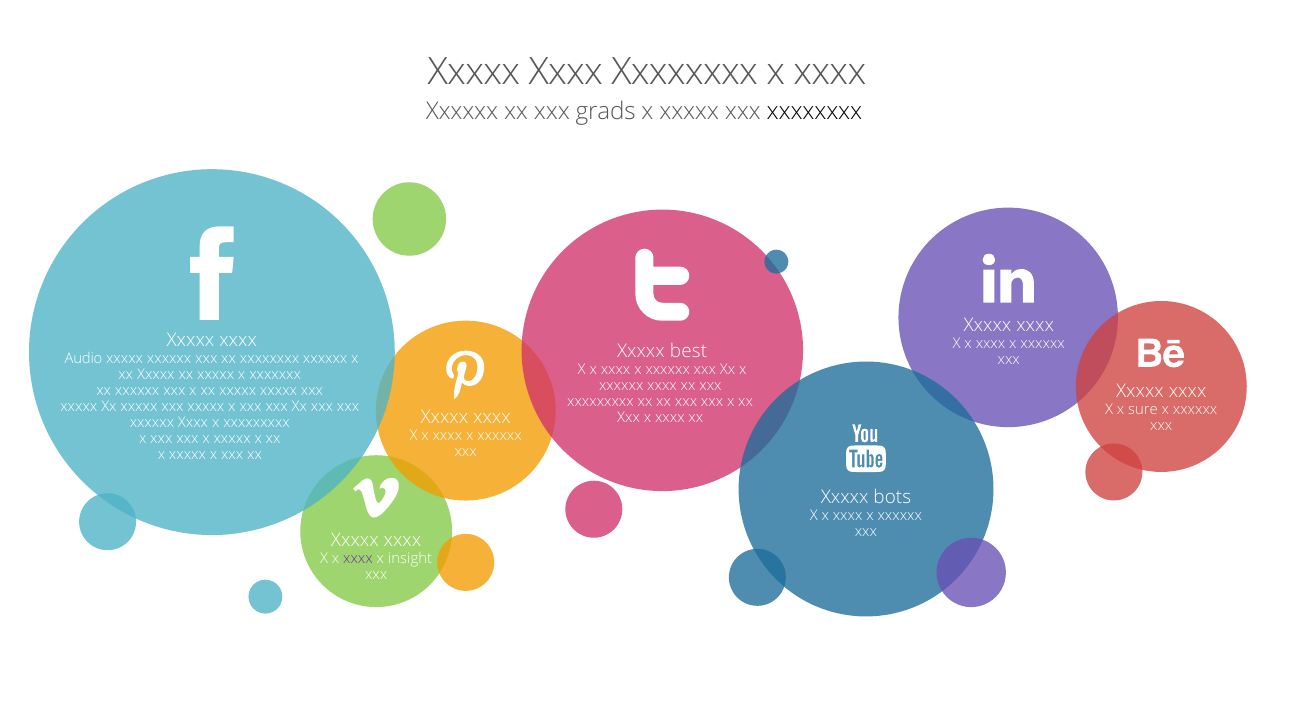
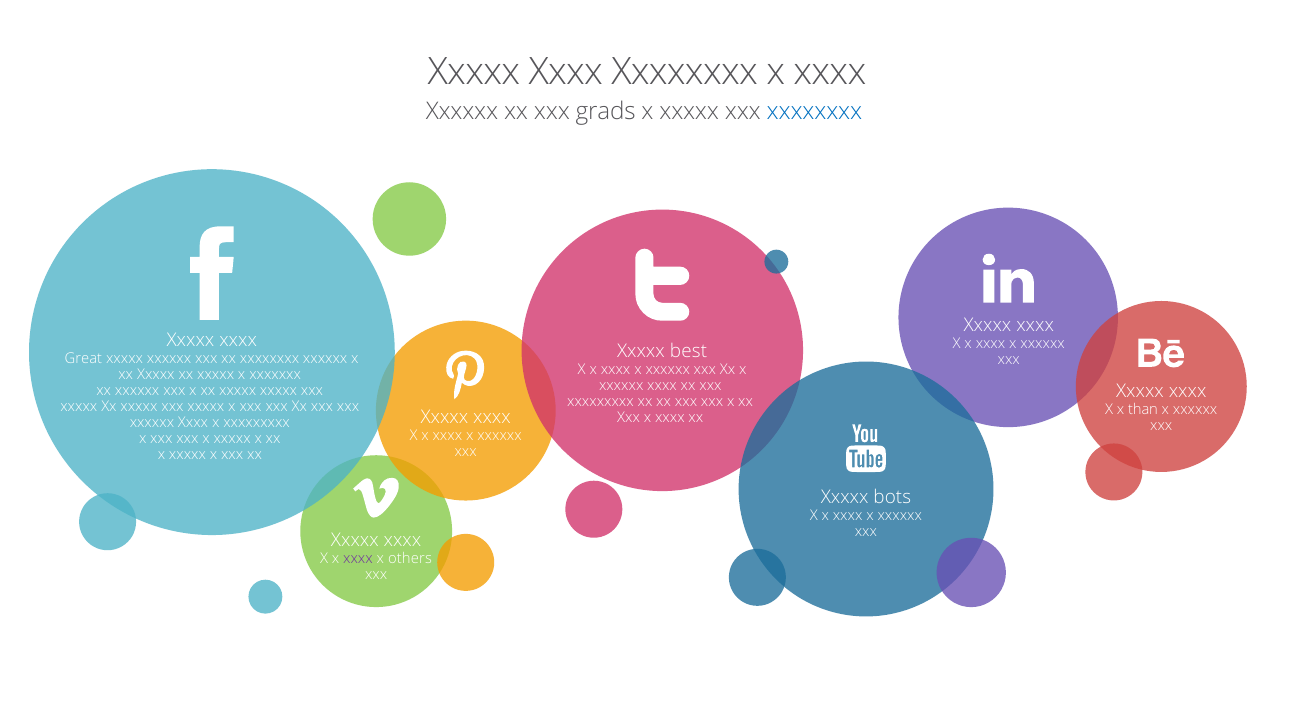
xxxxxxxx colour: black -> blue (814, 111)
Audio: Audio -> Great (83, 359)
sure: sure -> than (1143, 410)
insight: insight -> others (410, 558)
